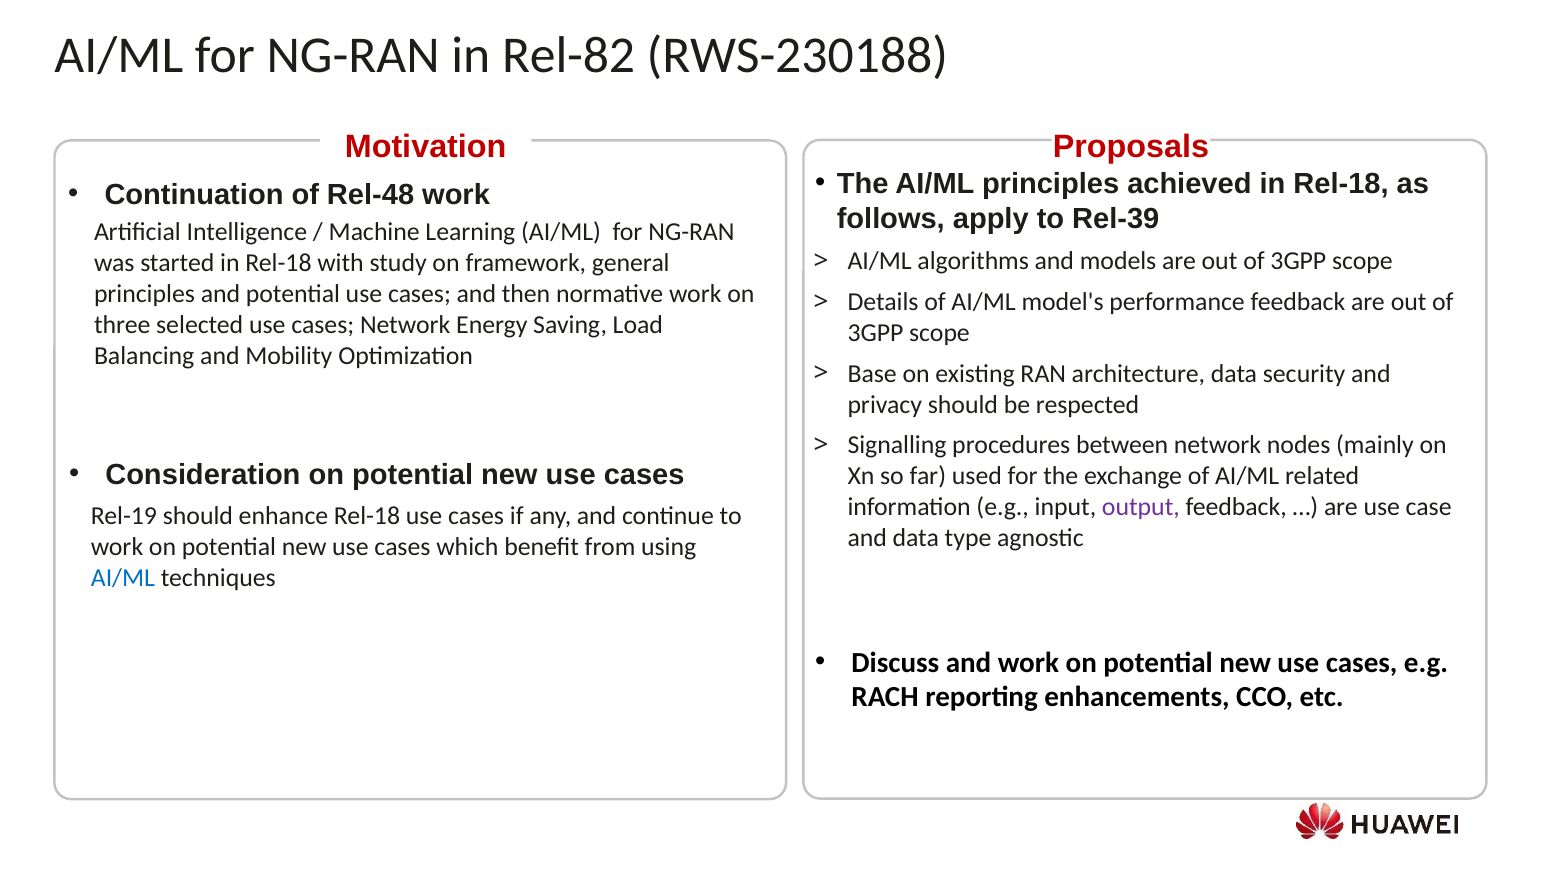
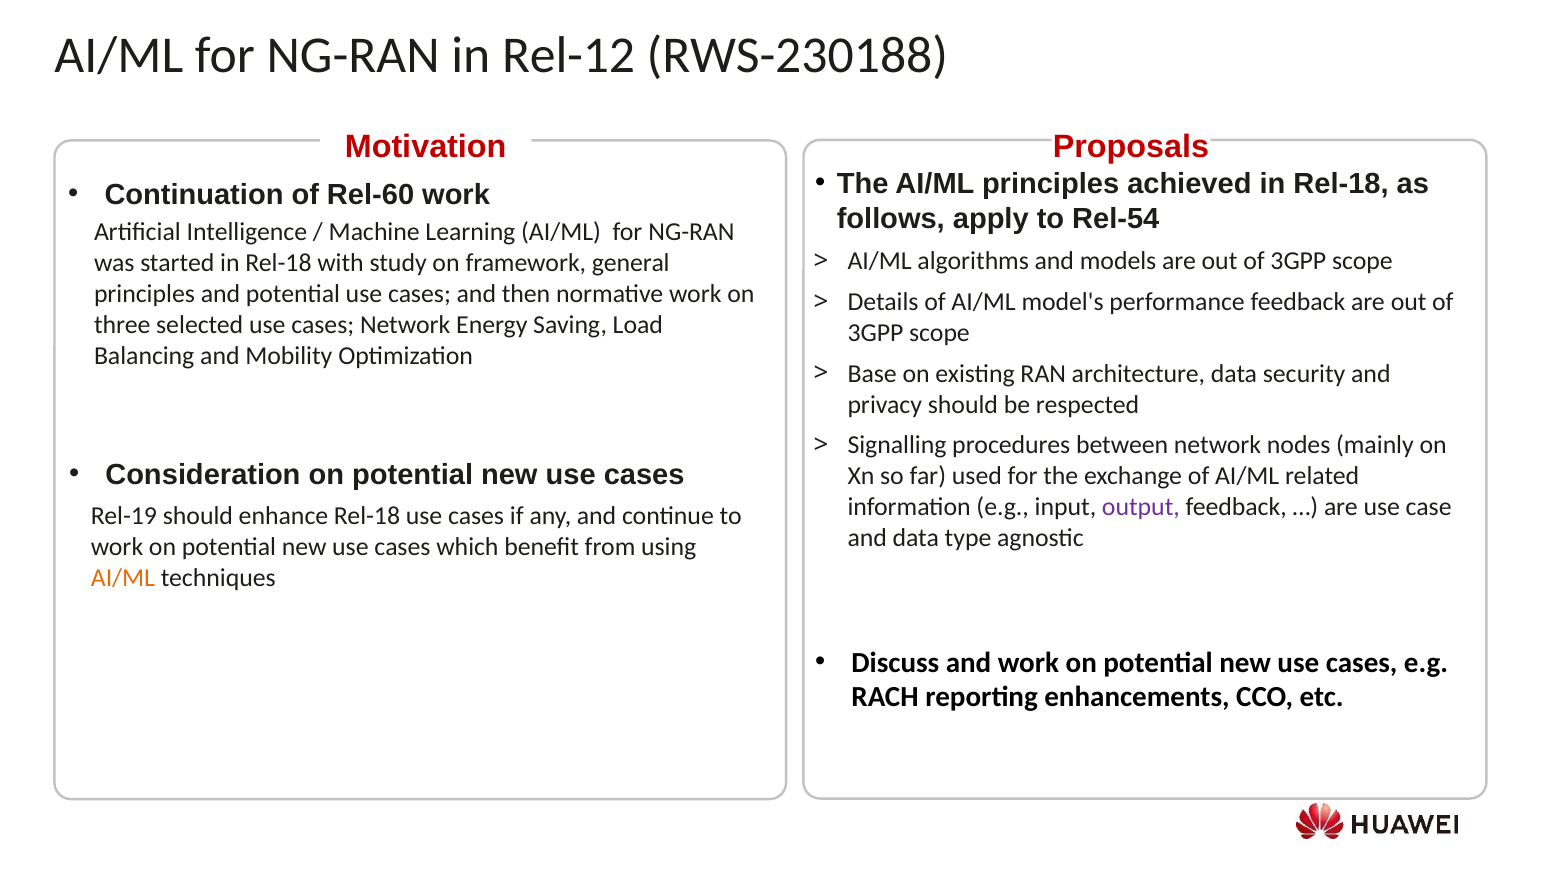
Rel-82: Rel-82 -> Rel-12 (569, 55)
Rel-48: Rel-48 -> Rel-60 (371, 195)
Rel-39: Rel-39 -> Rel-54 (1116, 219)
AI/ML colour: blue -> orange (123, 578)
